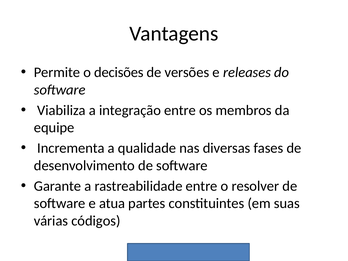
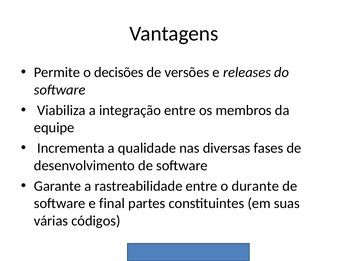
resolver: resolver -> durante (255, 186)
atua: atua -> final (112, 203)
